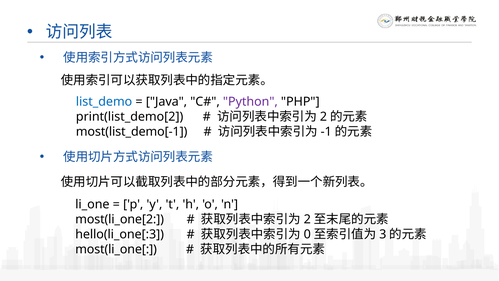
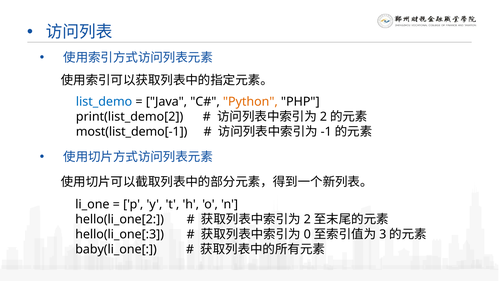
Python colour: purple -> orange (250, 101)
most(li_one[2: most(li_one[2 -> hello(li_one[2 (120, 219)
most(li_one[: most(li_one[ -> baby(li_one[ (116, 249)
